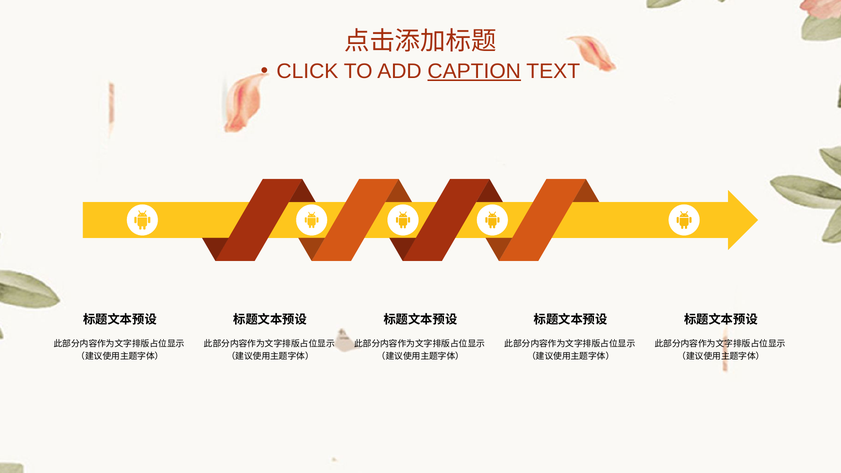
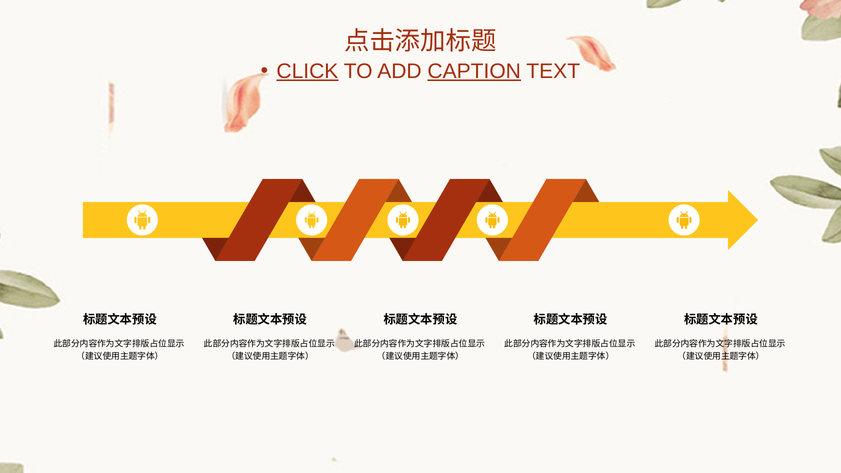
CLICK underline: none -> present (307, 71)
